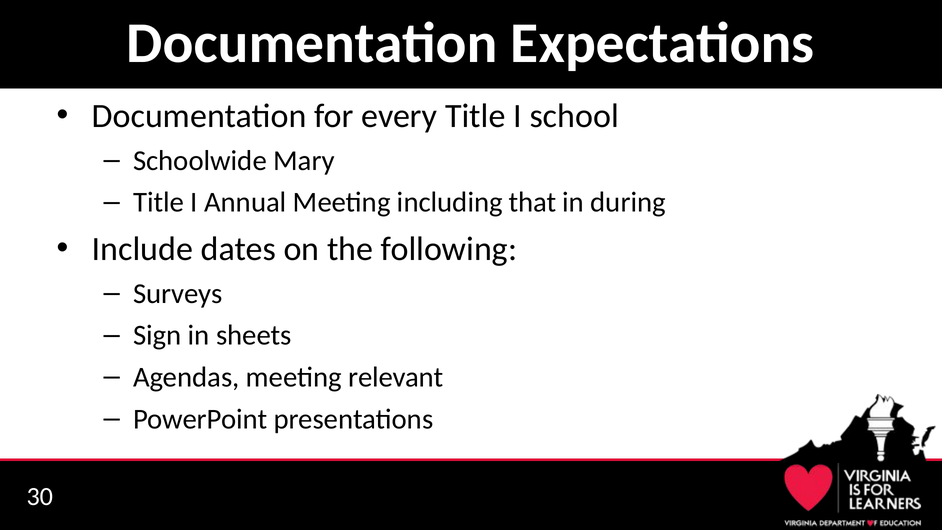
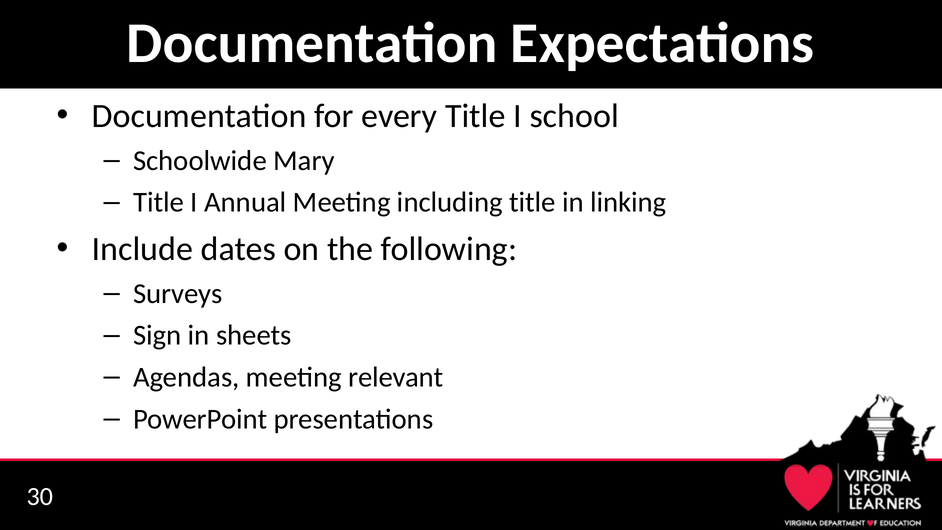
including that: that -> title (532, 202)
during: during -> linking (628, 202)
